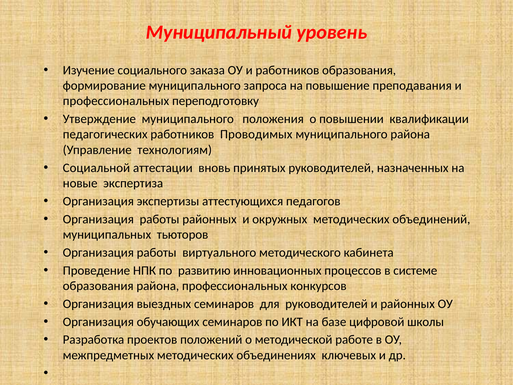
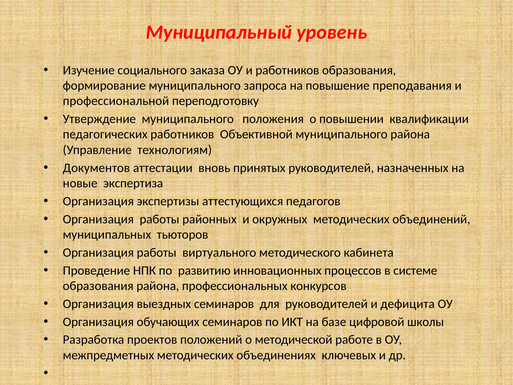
профессиональных: профессиональных -> профессиональной (116, 101)
Проводимых: Проводимых -> Объективной (256, 134)
Социальной: Социальной -> Документов (96, 168)
и районных: районных -> дефицита (408, 304)
